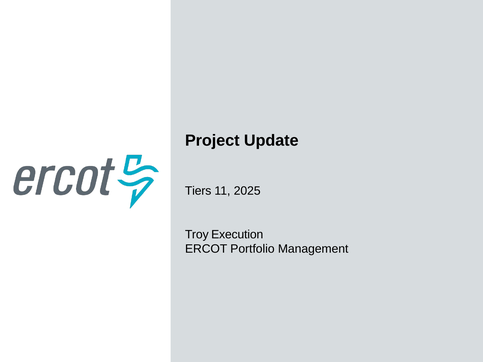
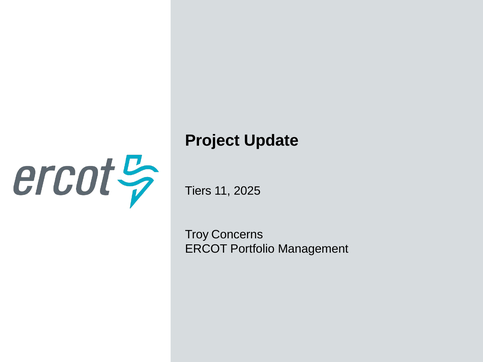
Execution: Execution -> Concerns (237, 235)
